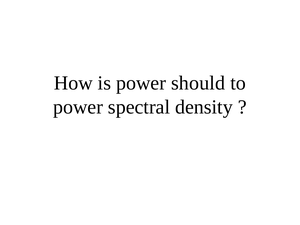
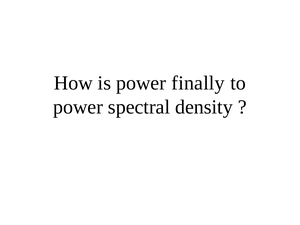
should: should -> finally (198, 83)
